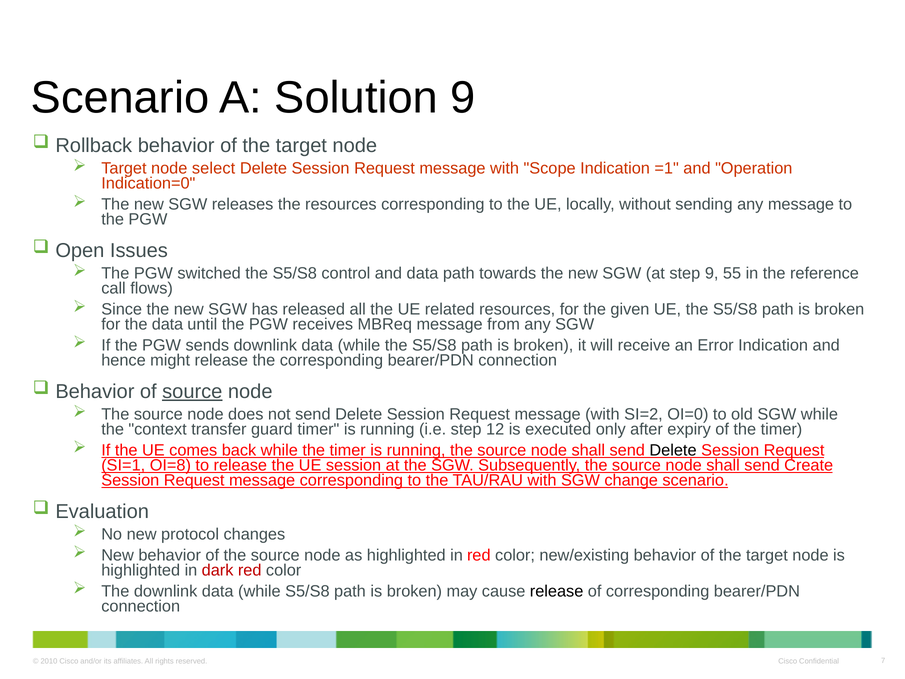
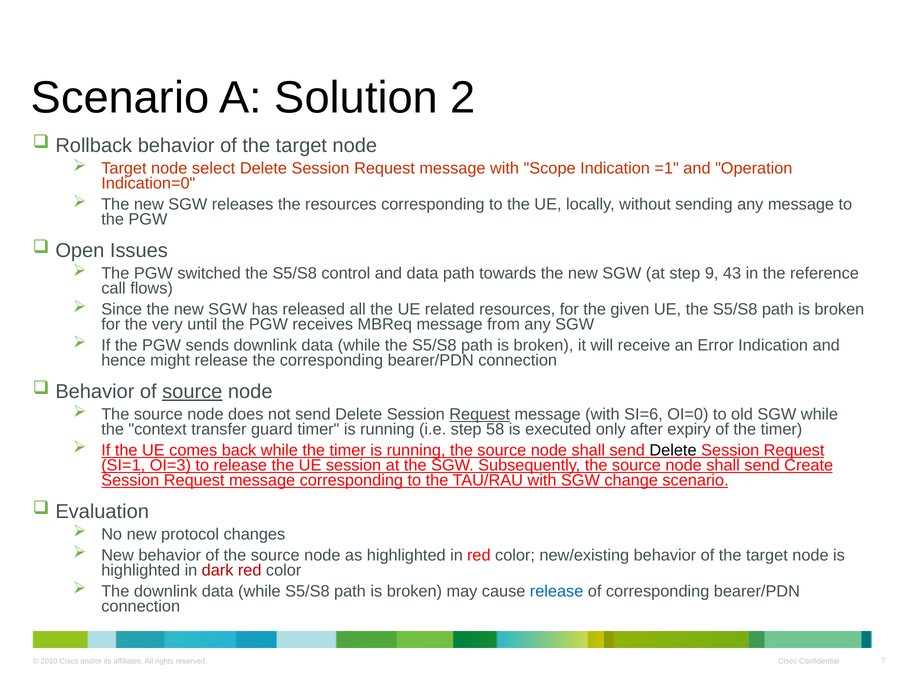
Solution 9: 9 -> 2 (463, 98)
55: 55 -> 43 (732, 273)
the data: data -> very (167, 324)
Request underline: none -> present (480, 414)
SI=2: SI=2 -> SI=6 (643, 414)
12: 12 -> 58 (495, 429)
OI=8: OI=8 -> OI=3 (170, 465)
release colour: black -> blue (557, 591)
